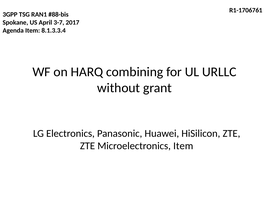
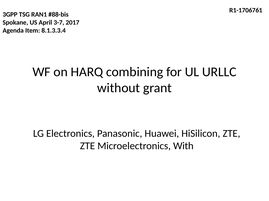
Microelectronics Item: Item -> With (183, 146)
